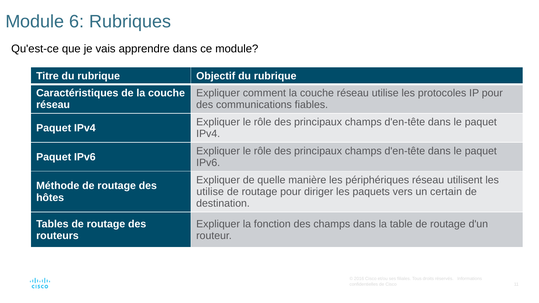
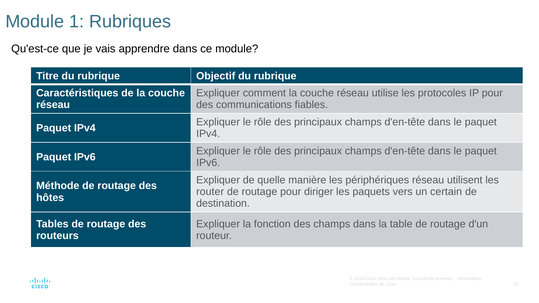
6: 6 -> 1 (77, 22)
utilise: utilise -> router (210, 192)
